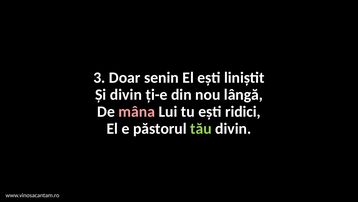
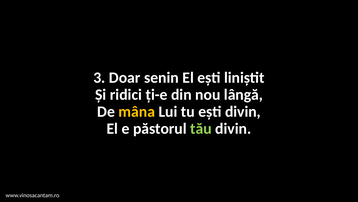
Și divin: divin -> ridici (126, 94)
mâna colour: pink -> yellow (137, 111)
ești ridici: ridici -> divin (243, 111)
